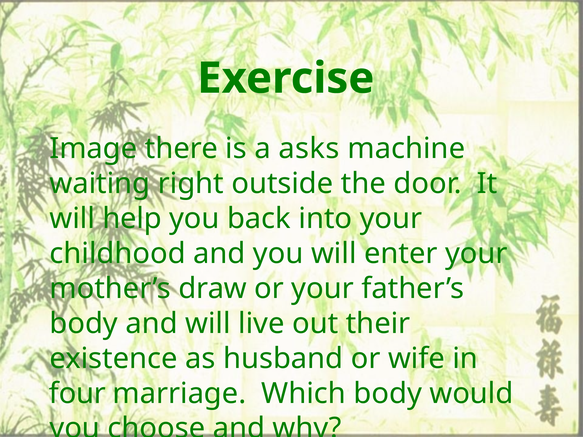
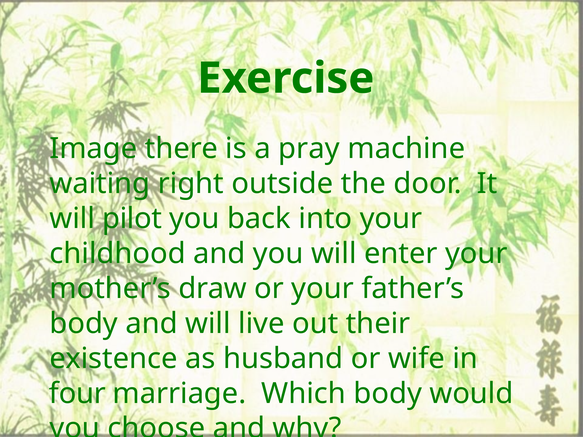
asks: asks -> pray (309, 149)
help: help -> pilot (132, 219)
